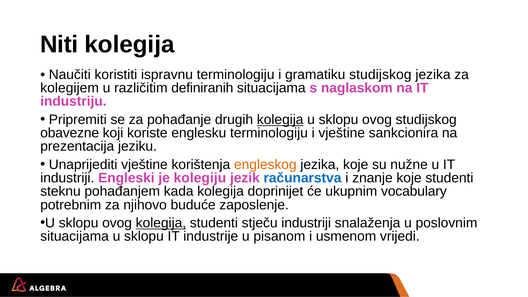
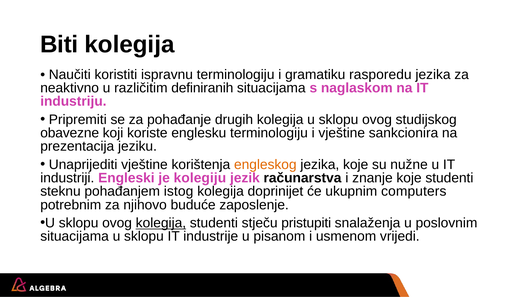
Niti: Niti -> Biti (59, 44)
gramatiku studijskog: studijskog -> rasporedu (380, 75)
kolegijem: kolegijem -> neaktivno (70, 88)
kolegija underline: present -> none (280, 120)
računarstva colour: blue -> black (302, 178)
kada: kada -> istog (179, 191)
vocabulary: vocabulary -> computers (414, 191)
stječu industriji: industriji -> pristupiti (306, 223)
